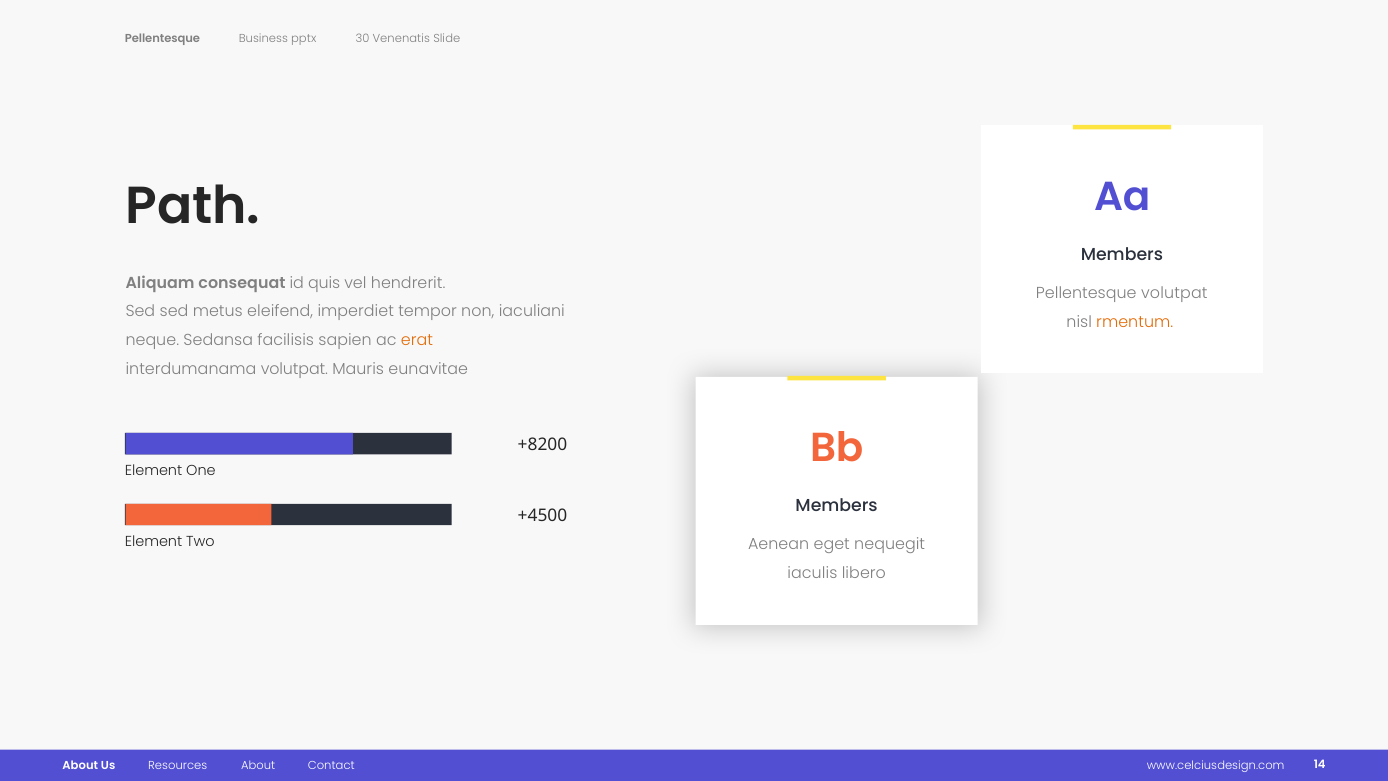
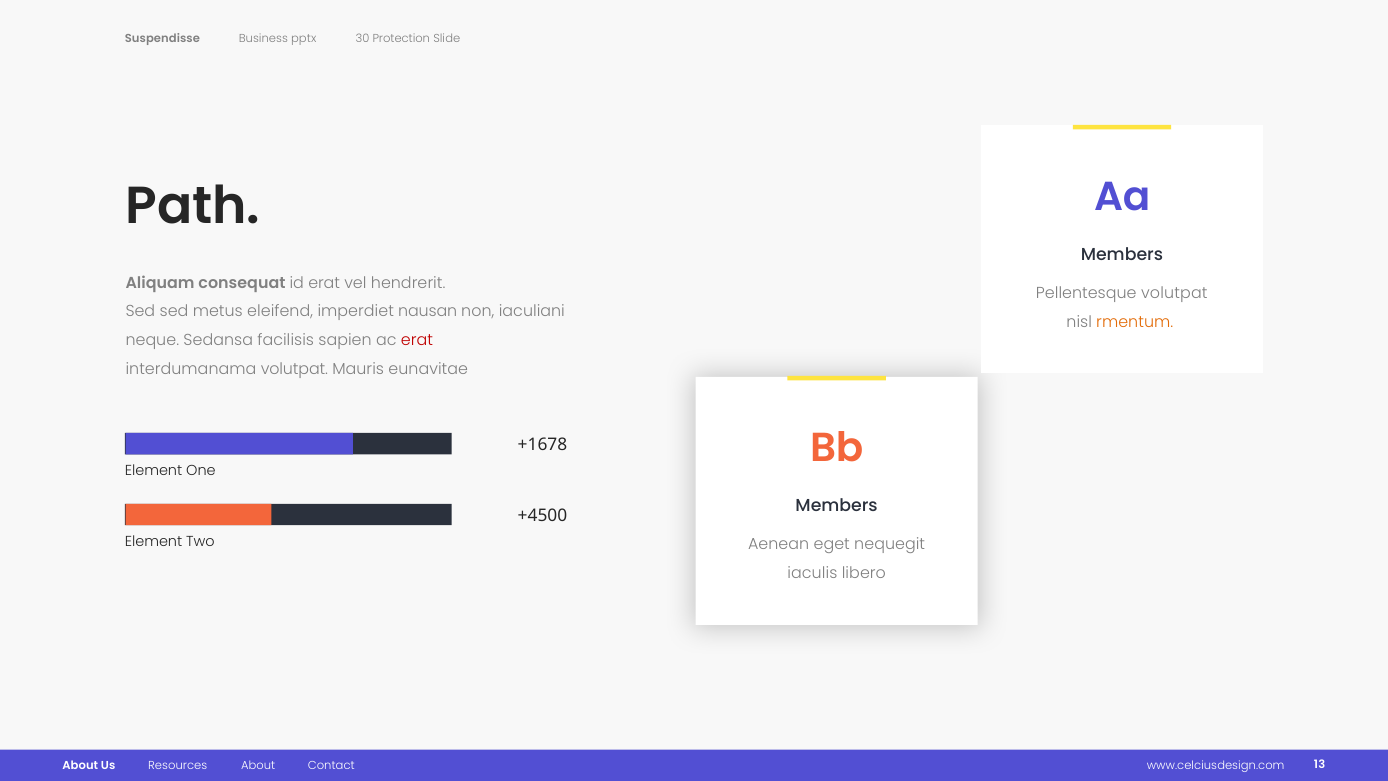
Pellentesque: Pellentesque -> Suspendisse (162, 39)
Venenatis: Venenatis -> Protection (401, 39)
id quis: quis -> erat (324, 283)
tempor: tempor -> nausan (428, 311)
erat colour: orange -> red (417, 340)
+8200: +8200 -> +1678 (542, 445)
14: 14 -> 13 (1320, 765)
